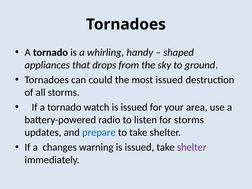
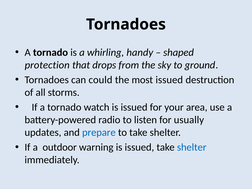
appliances: appliances -> protection (47, 65)
for storms: storms -> usually (189, 120)
changes: changes -> outdoor (60, 147)
shelter colour: purple -> blue (192, 147)
